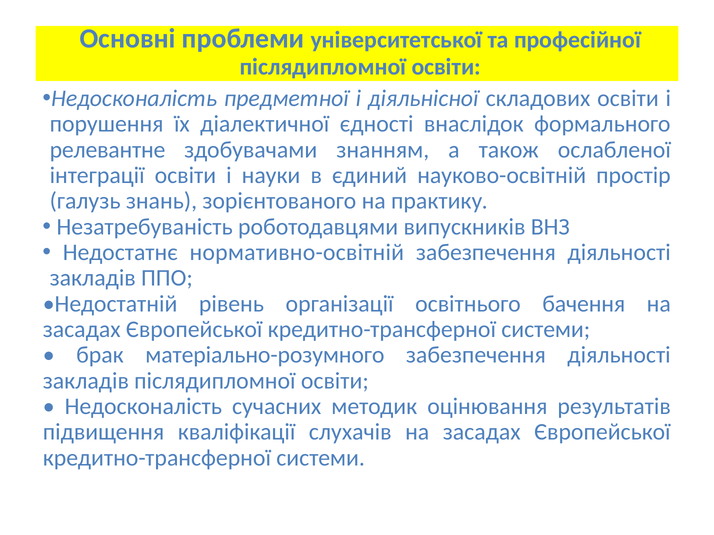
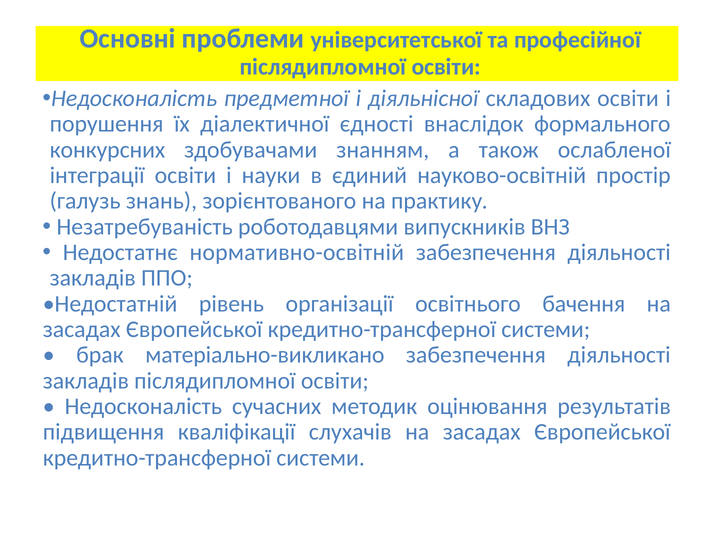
релевантне: релевантне -> конкурсних (107, 150)
матеріально-розумного: матеріально-розумного -> матеріально-викликано (265, 355)
